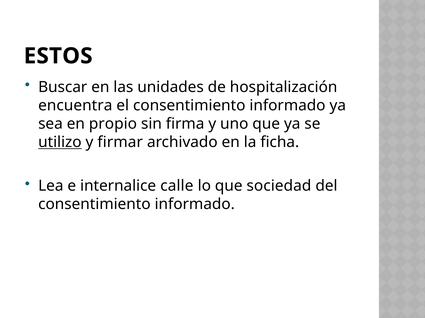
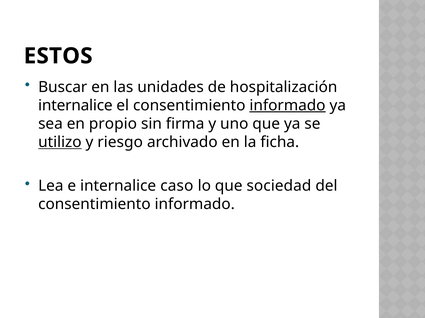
encuentra: encuentra -> internalice (75, 106)
informado underline: none -> present (288, 106)
firmar: firmar -> riesgo (120, 142)
calle: calle -> caso (177, 186)
